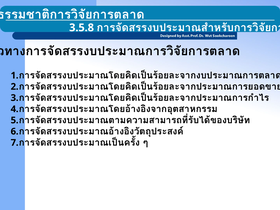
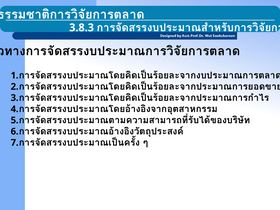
3.5.8: 3.5.8 -> 3.8.3 (82, 28)
